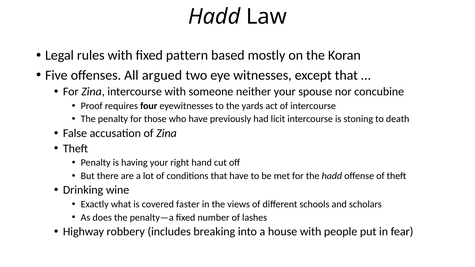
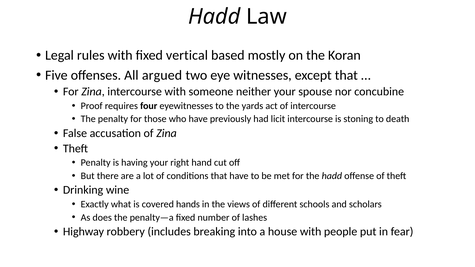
pattern: pattern -> vertical (187, 55)
faster: faster -> hands (188, 204)
